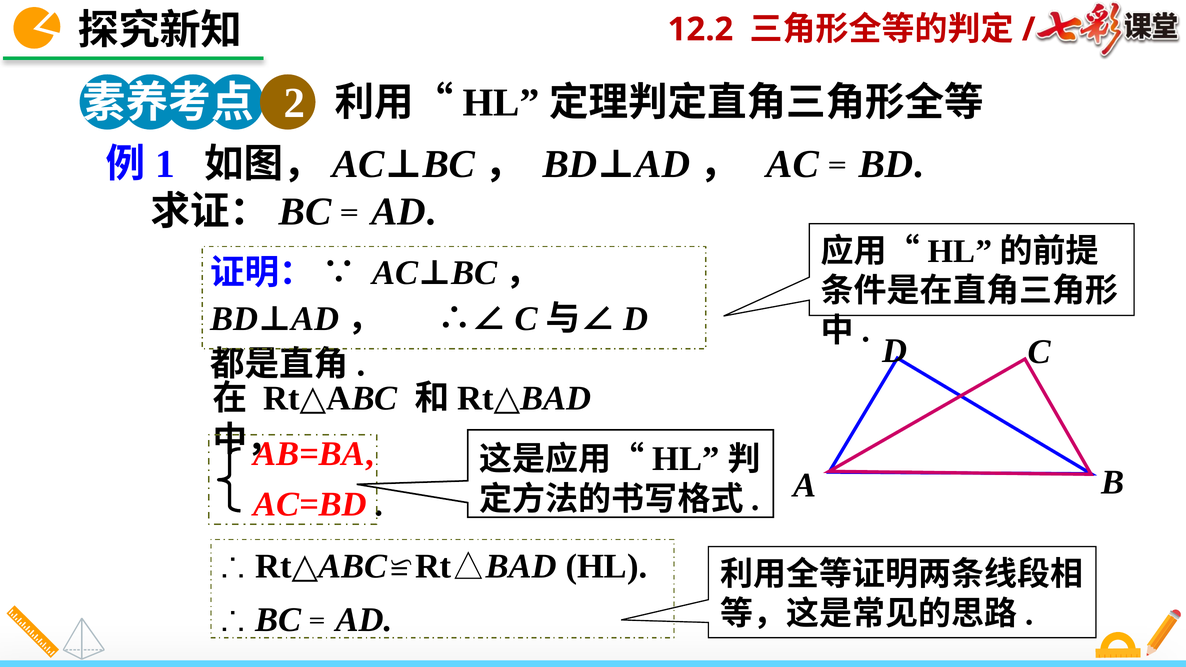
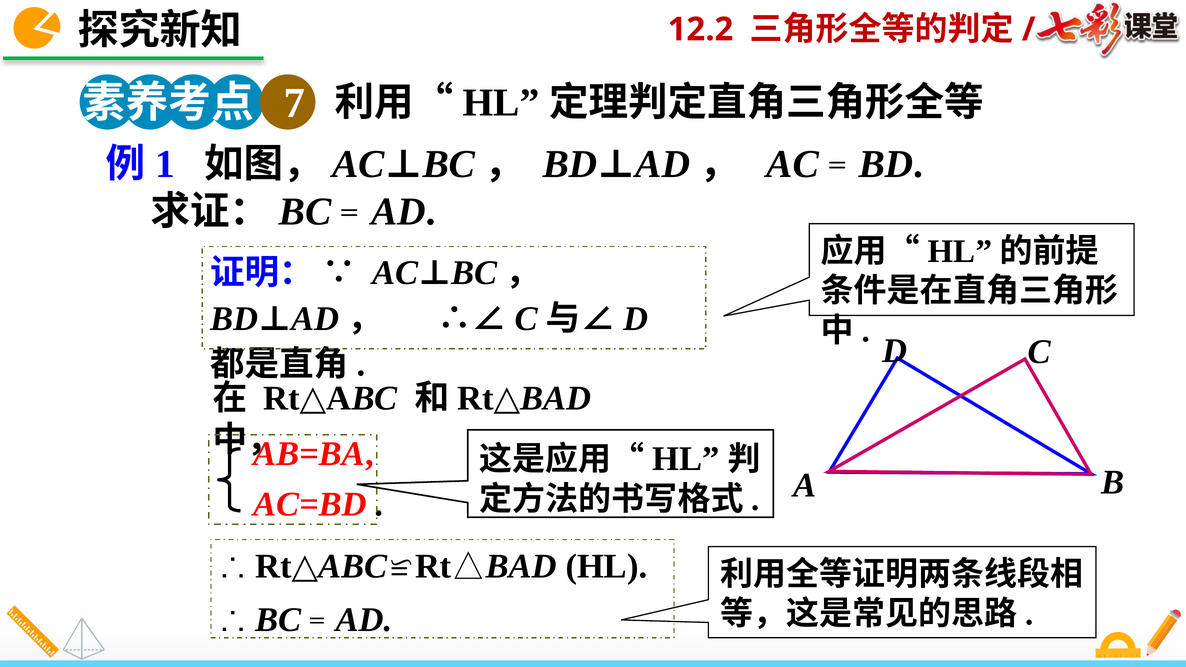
2: 2 -> 7 (295, 103)
